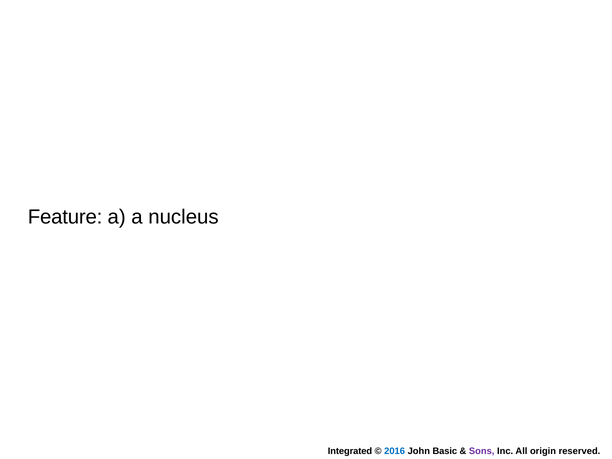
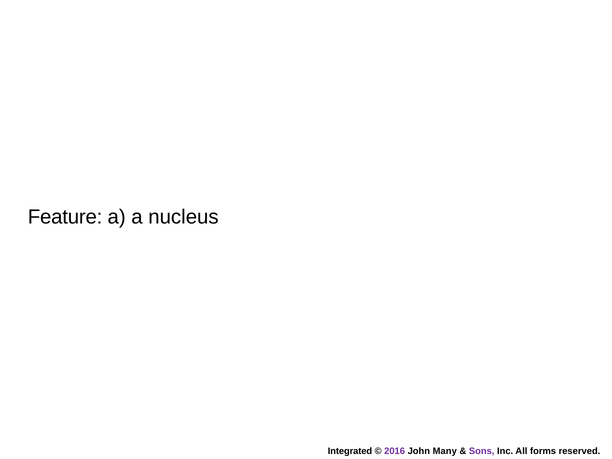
2016 colour: blue -> purple (395, 451)
Basic: Basic -> Many (445, 451)
origin: origin -> forms (543, 451)
